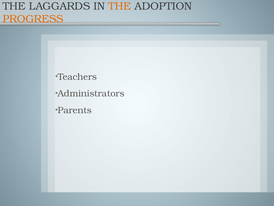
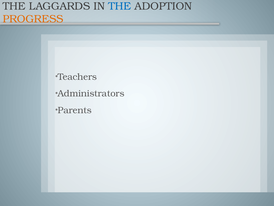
THE colour: orange -> blue (120, 6)
